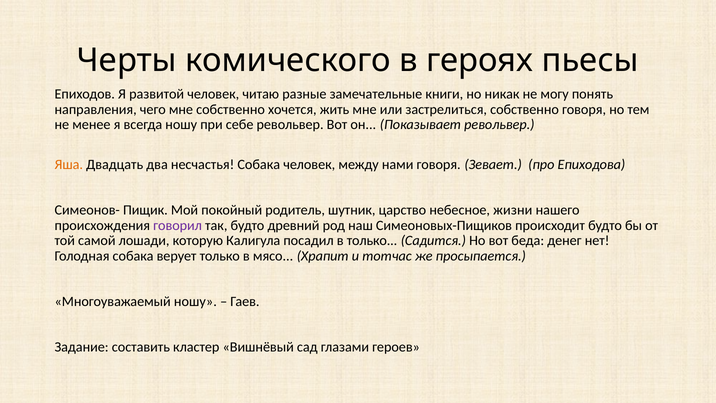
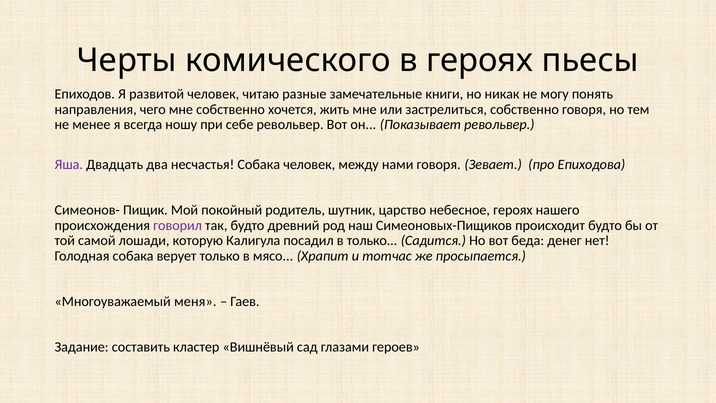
Яша colour: orange -> purple (69, 164)
небесное жизни: жизни -> героях (513, 210)
Многоуважаемый ношу: ношу -> меня (195, 301)
